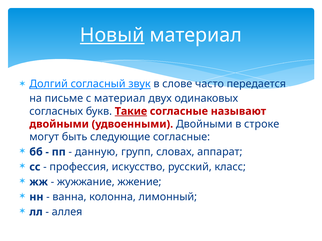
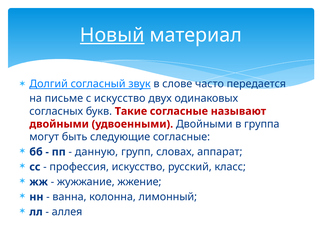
с материал: материал -> искусство (120, 99)
Такие underline: present -> none (131, 111)
строке: строке -> группа (262, 124)
